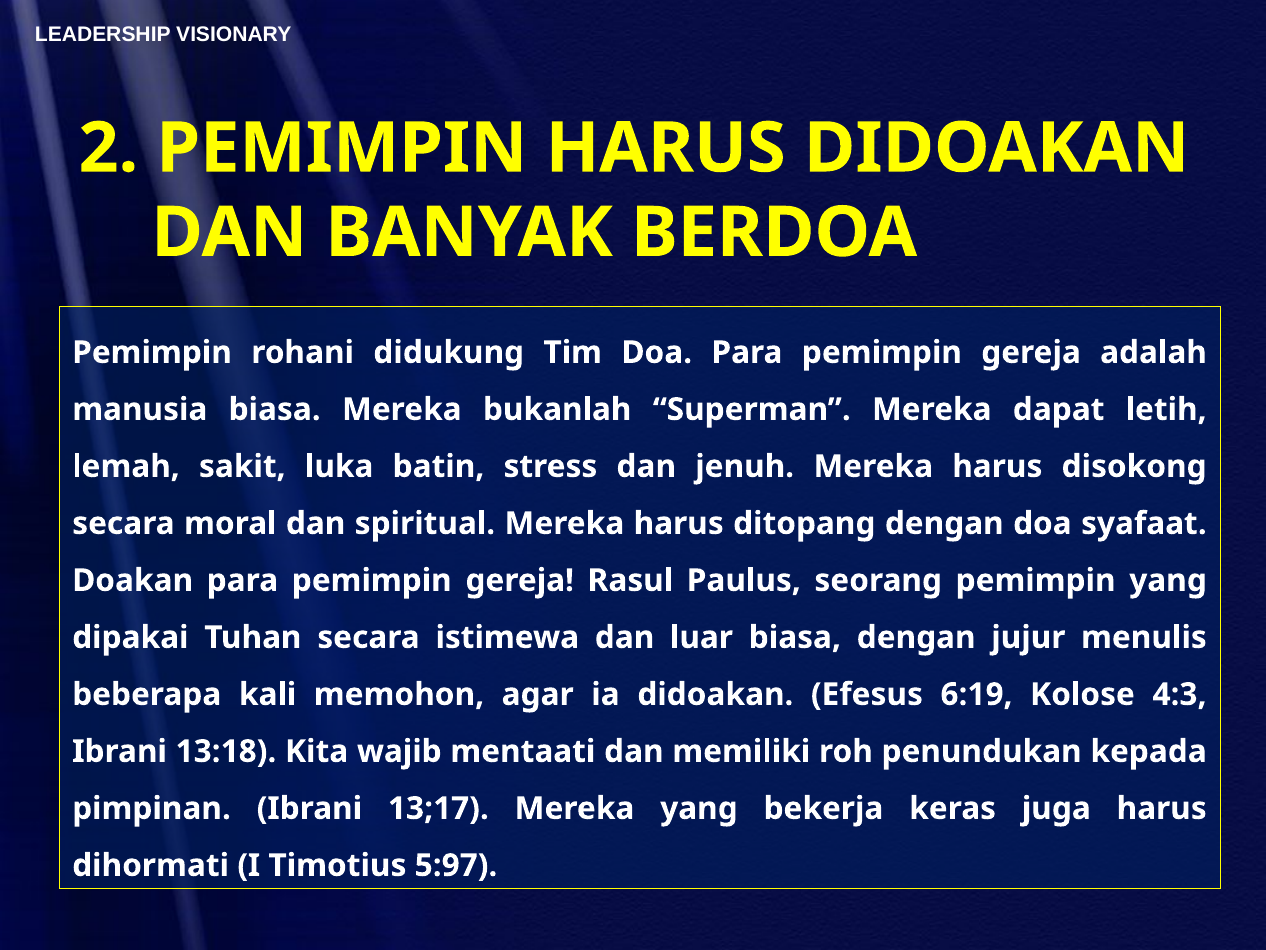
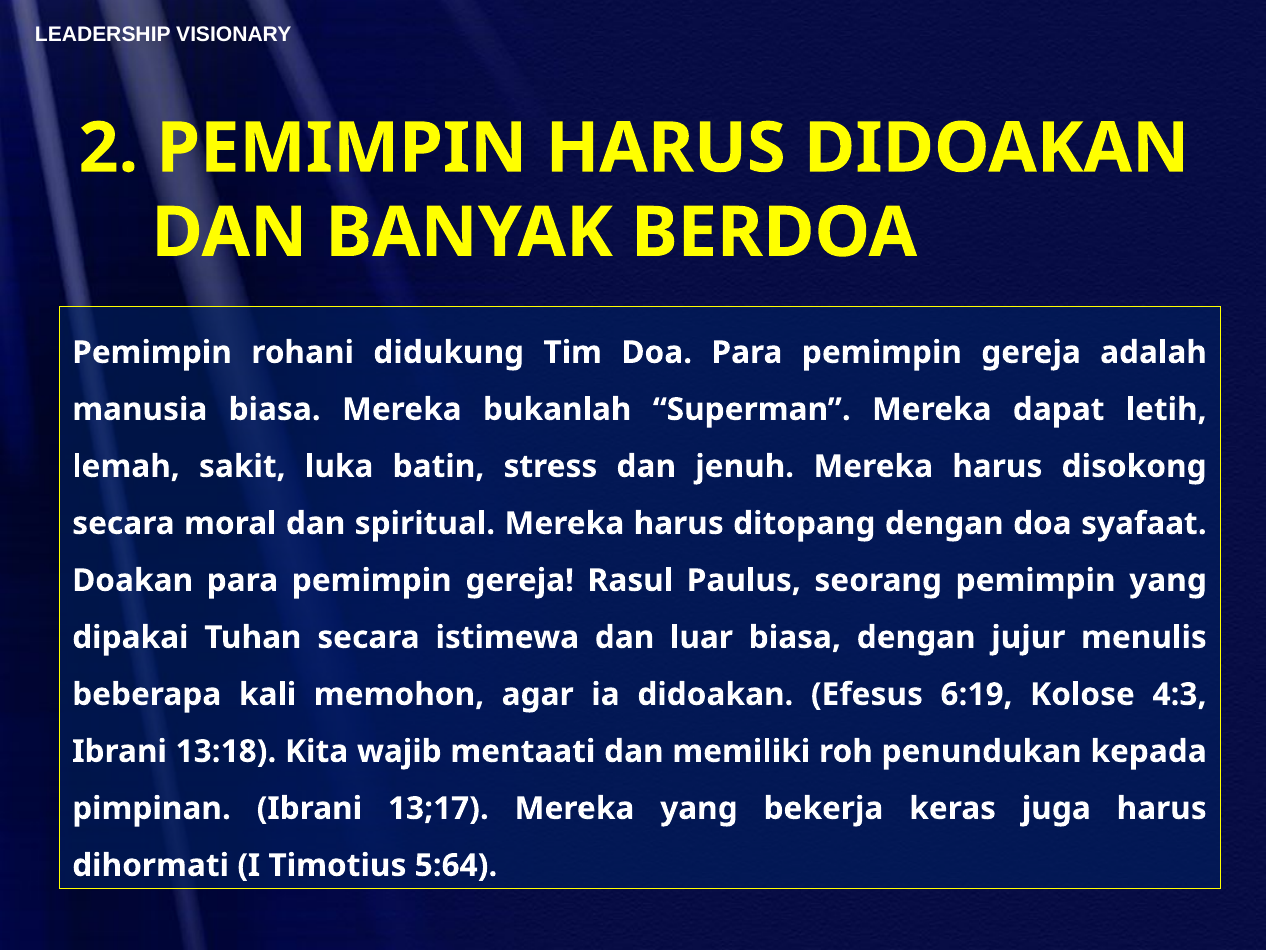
5:97: 5:97 -> 5:64 (456, 865)
